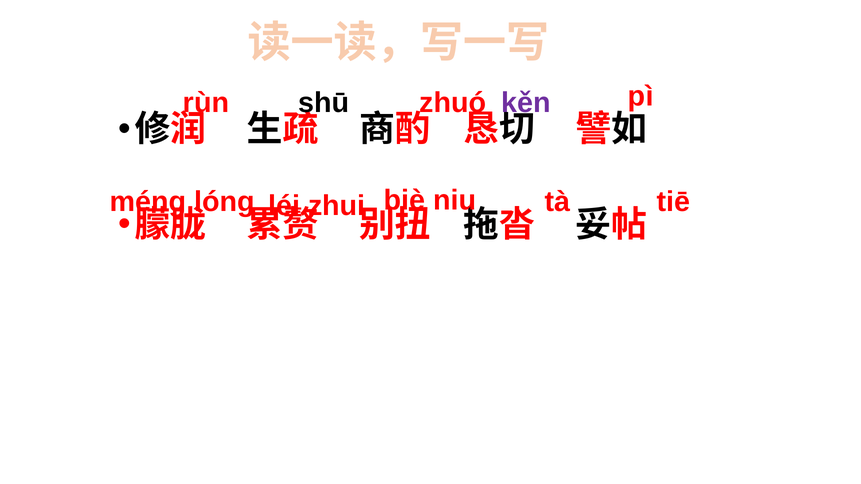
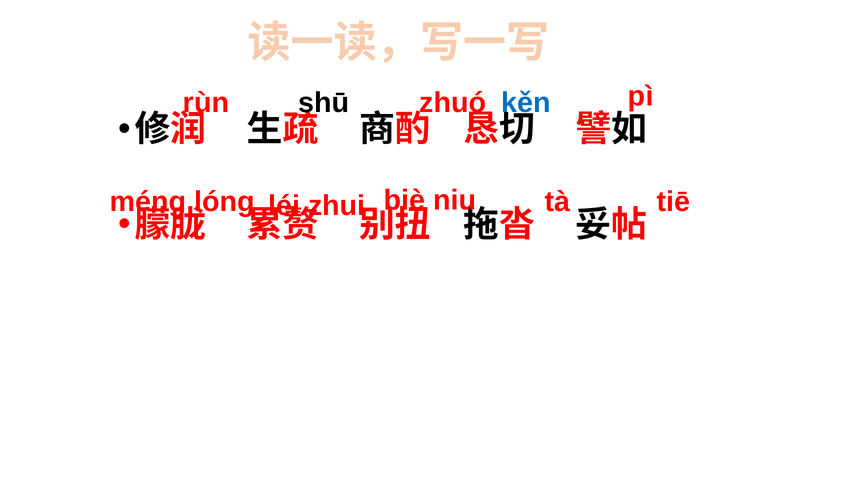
kěn colour: purple -> blue (526, 103)
